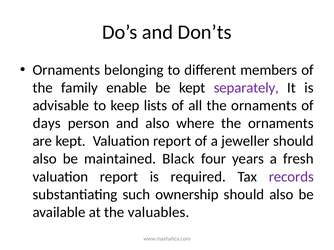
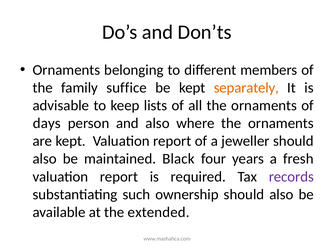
enable: enable -> suffice (127, 88)
separately colour: purple -> orange (246, 88)
valuables: valuables -> extended (159, 213)
